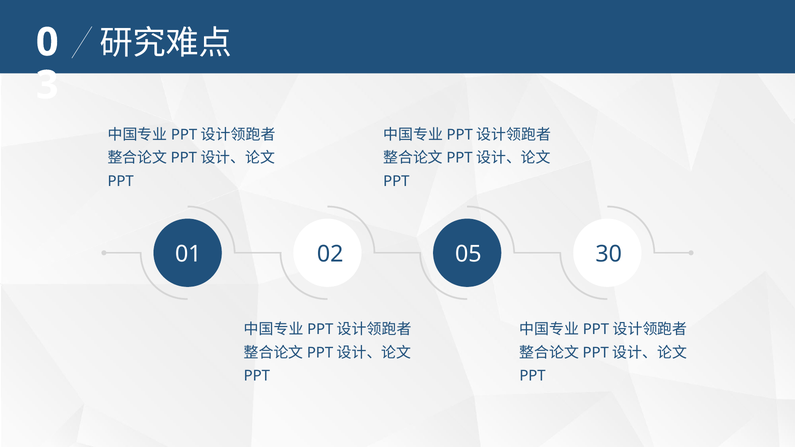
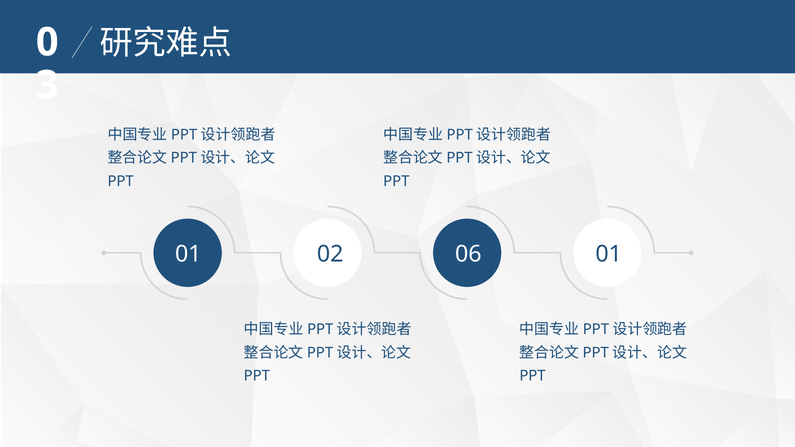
05: 05 -> 06 (468, 254)
02 30: 30 -> 01 (609, 254)
